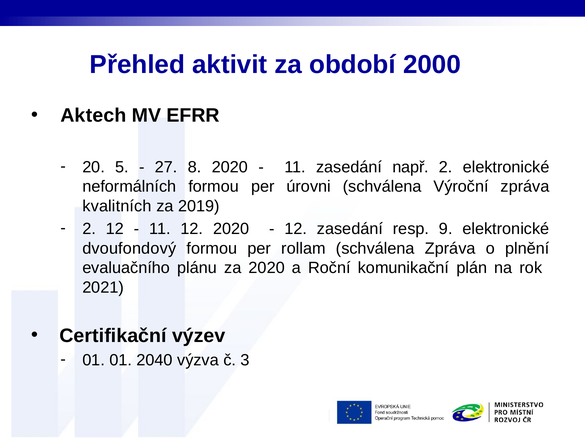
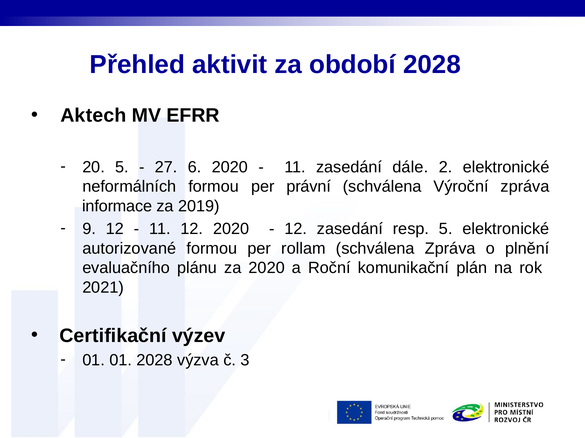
období 2000: 2000 -> 2028 (432, 65)
8: 8 -> 6 (195, 167)
např: např -> dále (410, 167)
úrovni: úrovni -> právní (309, 187)
kvalitních: kvalitních -> informace (117, 206)
2: 2 -> 9 (89, 229)
resp 9: 9 -> 5 (446, 229)
dvoufondový: dvoufondový -> autorizované (129, 249)
01 2040: 2040 -> 2028 (155, 361)
